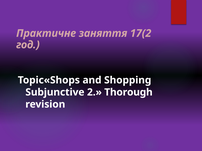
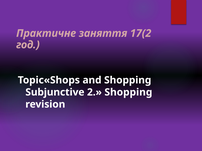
2 Thorough: Thorough -> Shopping (128, 92)
